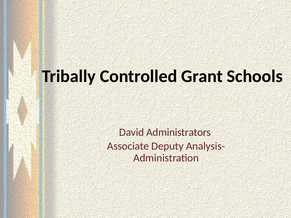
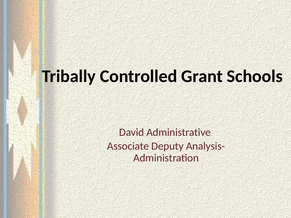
Administrators: Administrators -> Administrative (179, 132)
